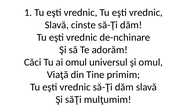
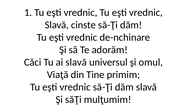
ai omul: omul -> slavă (76, 62)
